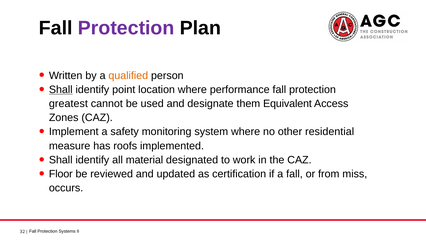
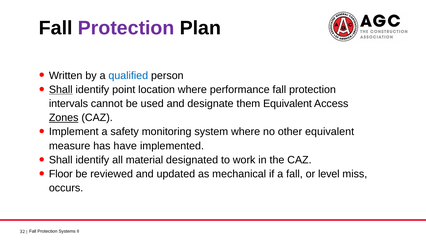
qualified colour: orange -> blue (128, 75)
greatest: greatest -> intervals (68, 103)
Zones underline: none -> present (64, 118)
other residential: residential -> equivalent (330, 132)
roofs: roofs -> have (125, 146)
certification: certification -> mechanical (239, 174)
from: from -> level (329, 174)
